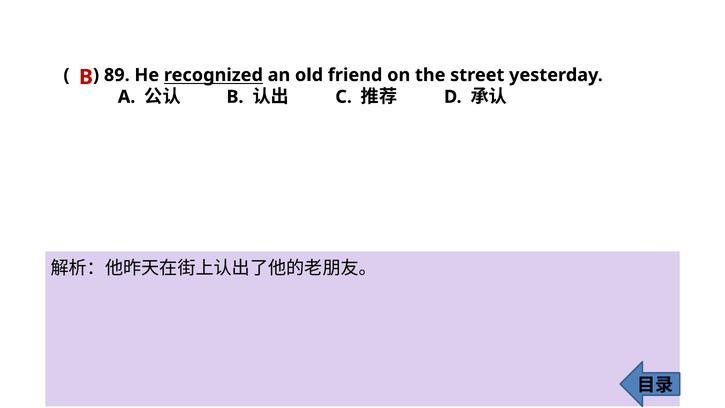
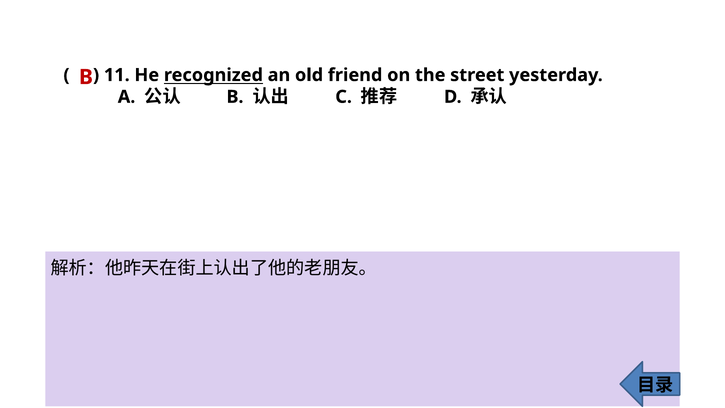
89: 89 -> 11 (117, 75)
